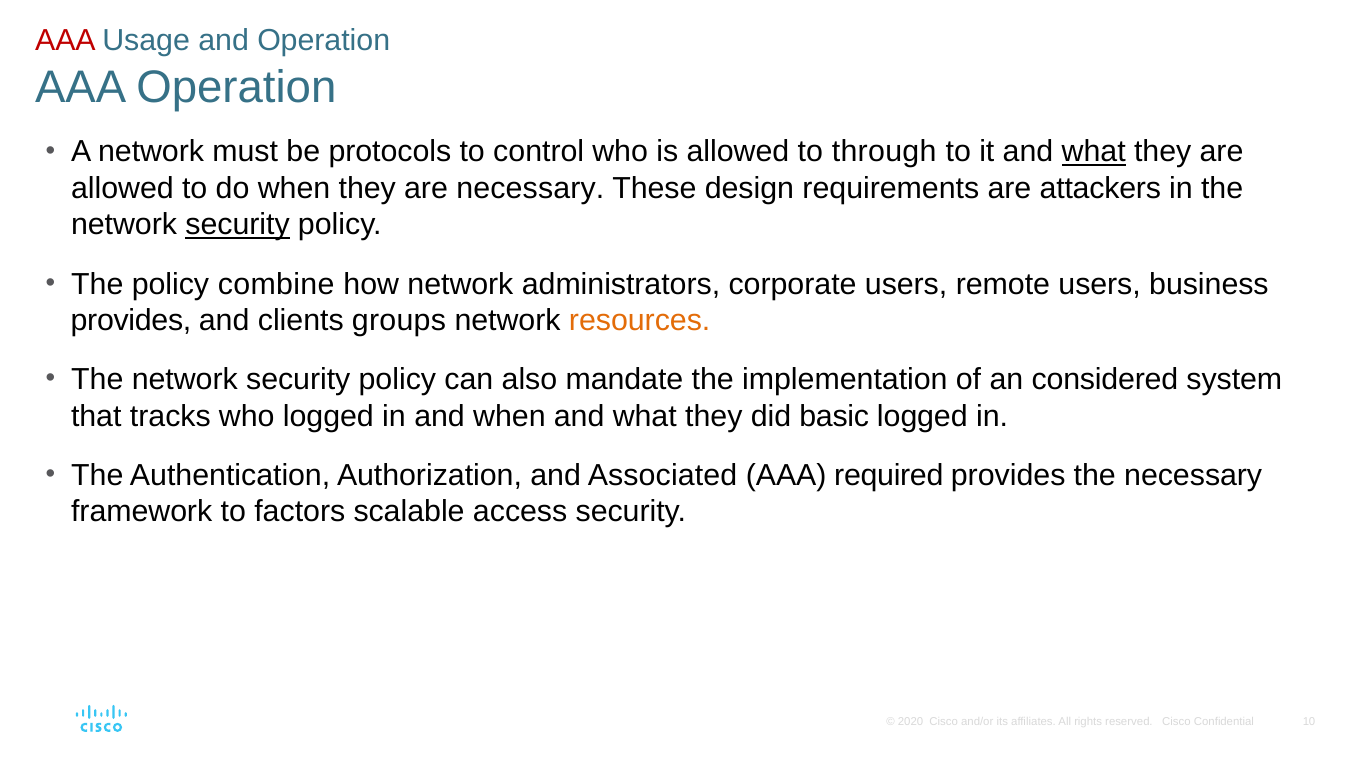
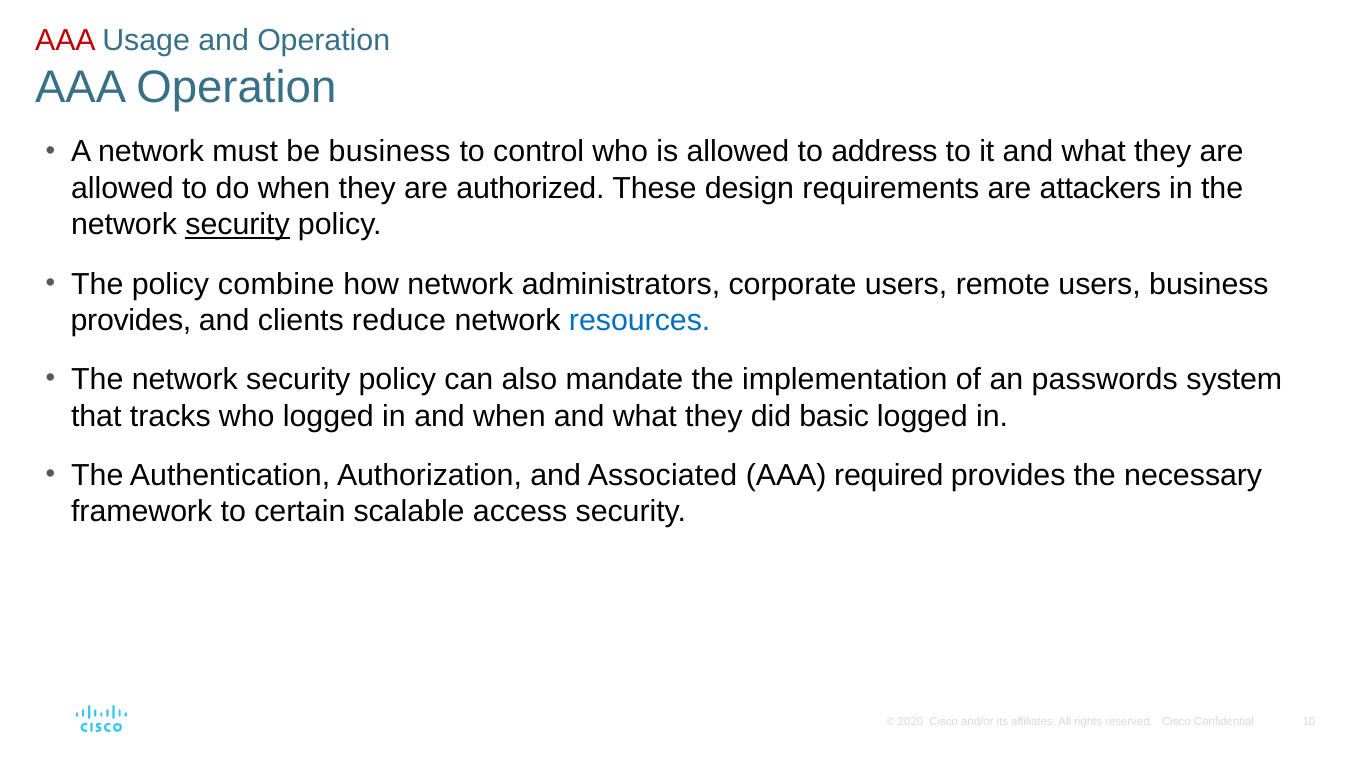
be protocols: protocols -> business (390, 152)
through: through -> address (884, 152)
what underline: present -> none (1094, 152)
are necessary: necessary -> authorized (531, 188)
groups: groups -> reduce (399, 320)
resources colour: orange -> blue (640, 320)
considered: considered -> passwords (1105, 380)
factors: factors -> certain (300, 512)
